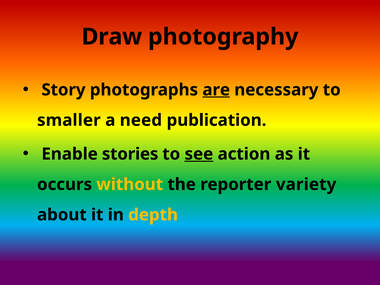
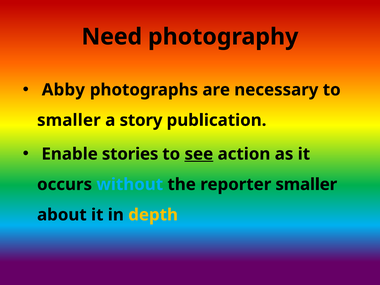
Draw: Draw -> Need (112, 37)
Story: Story -> Abby (63, 90)
are underline: present -> none (216, 90)
need: need -> story (141, 120)
without colour: yellow -> light blue (130, 184)
reporter variety: variety -> smaller (306, 184)
